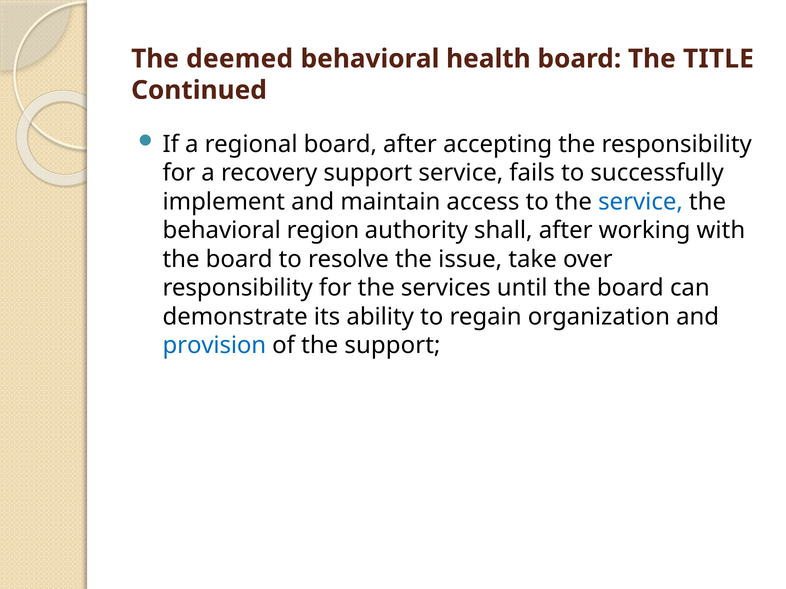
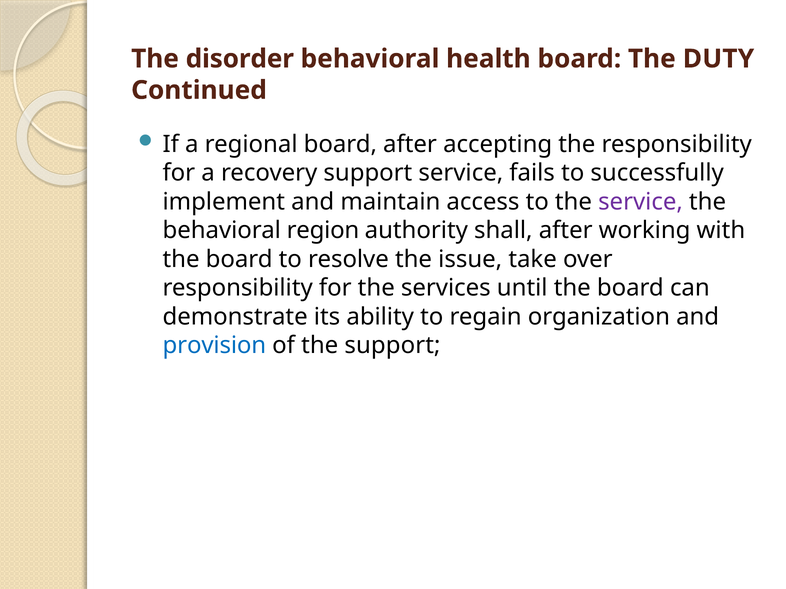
deemed: deemed -> disorder (240, 59)
TITLE: TITLE -> DUTY (719, 59)
service colour: blue -> purple (641, 202)
